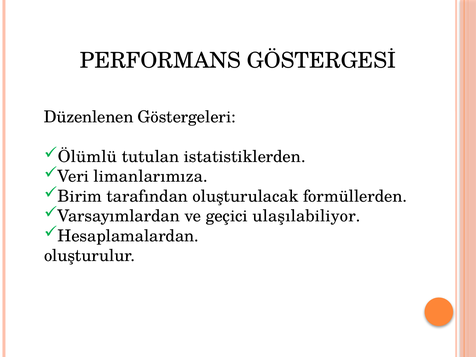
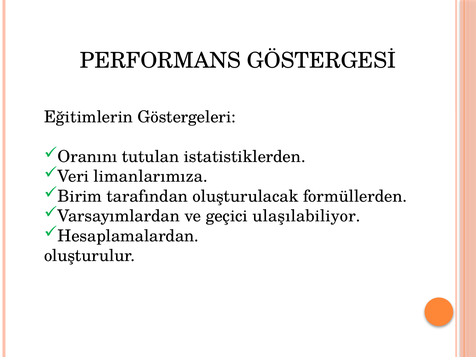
Düzenlenen: Düzenlenen -> Eğitimlerin (89, 117)
Ölümlü: Ölümlü -> Oranını (87, 157)
